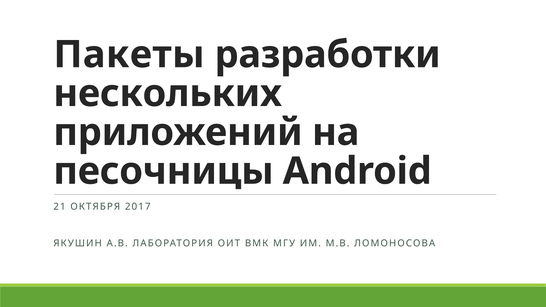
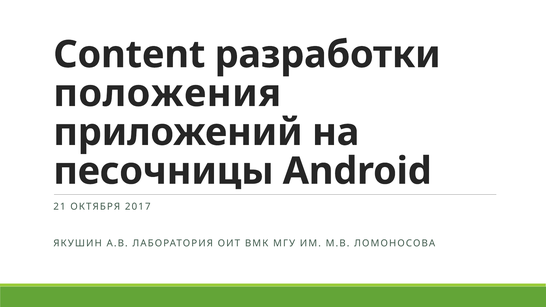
Пакеты: Пакеты -> Content (129, 55)
нескольких: нескольких -> положения (167, 94)
